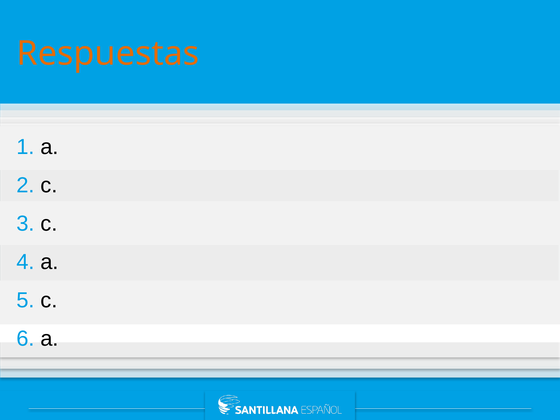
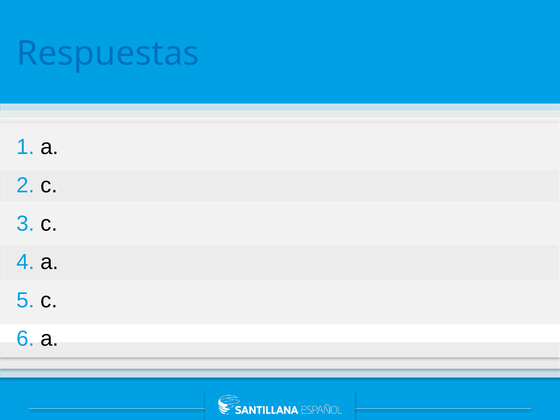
Respuestas colour: orange -> blue (108, 54)
